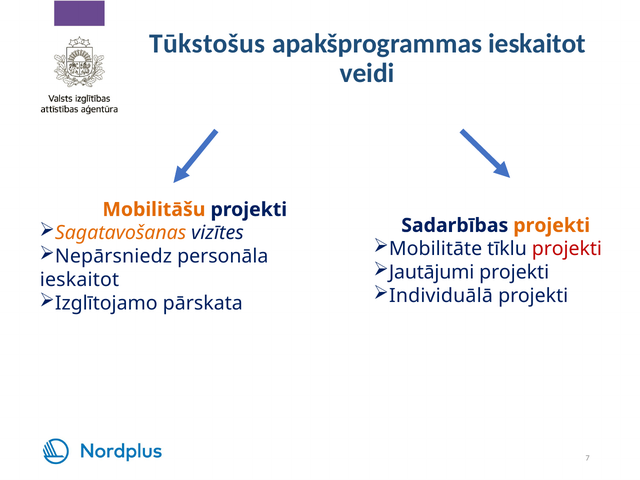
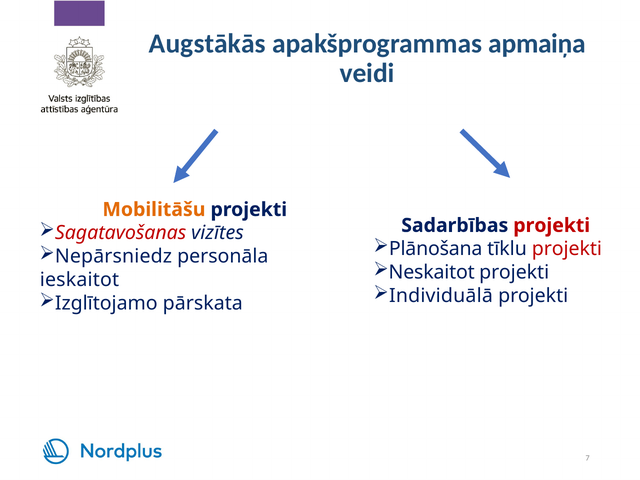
Tūkstošus: Tūkstošus -> Augstākās (207, 44)
apakšprogrammas ieskaitot: ieskaitot -> apmaiņa (537, 44)
projekti colour: orange -> red (552, 225)
Sagatavošanas colour: orange -> red (121, 233)
Mobilitāte: Mobilitāte -> Plānošana (436, 249)
Jautājumi: Jautājumi -> Neskaitot (432, 272)
